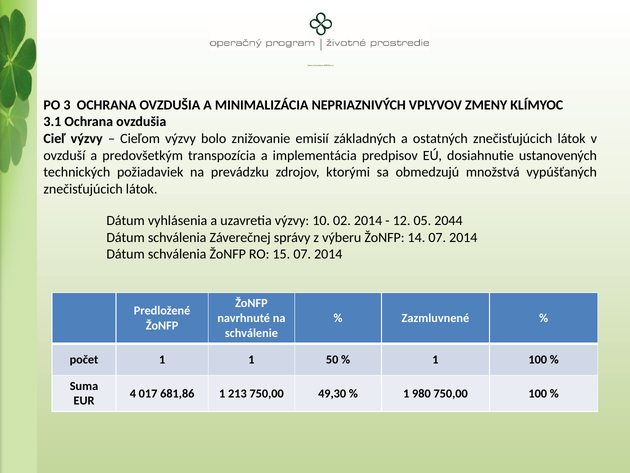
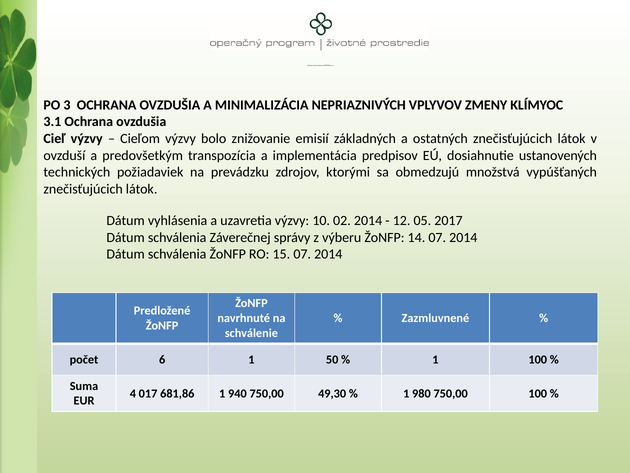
2044: 2044 -> 2017 (448, 220)
počet 1: 1 -> 6 (162, 359)
213: 213 -> 940 (237, 393)
